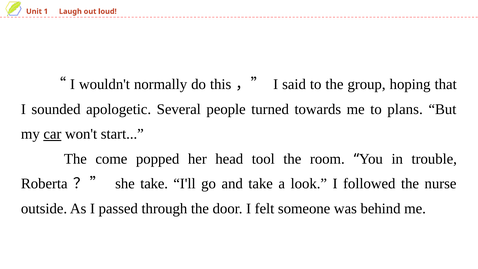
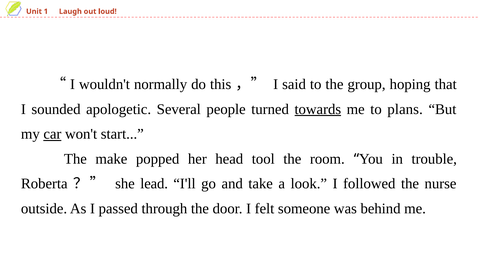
towards underline: none -> present (318, 109)
come: come -> make (111, 159)
she take: take -> lead (154, 184)
